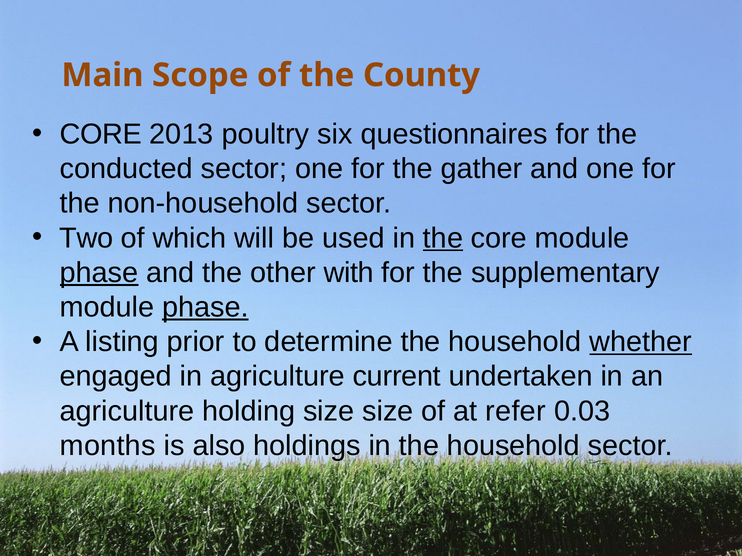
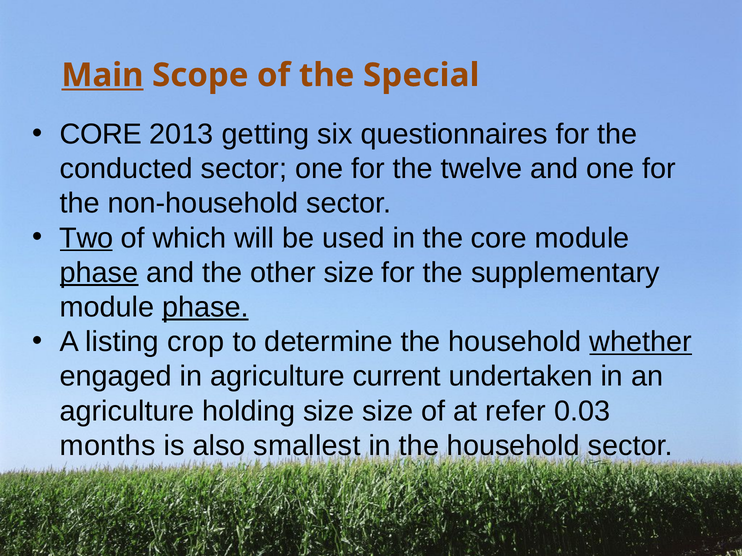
Main underline: none -> present (102, 75)
County: County -> Special (421, 75)
poultry: poultry -> getting (265, 134)
gather: gather -> twelve (481, 169)
Two underline: none -> present (86, 238)
the underline: present -> none (443, 238)
other with: with -> size (349, 273)
prior: prior -> crop (196, 342)
holdings: holdings -> smallest (307, 446)
